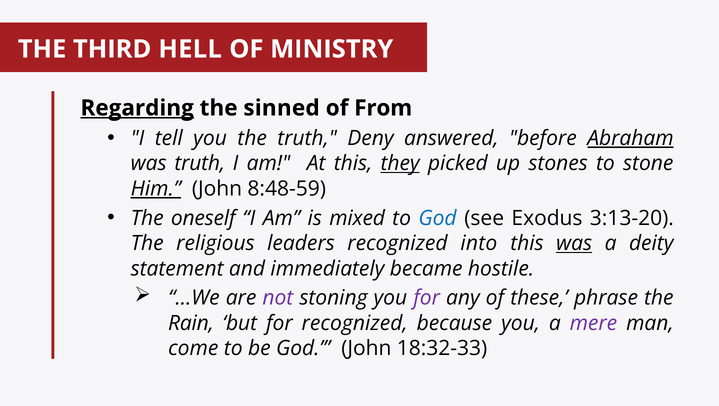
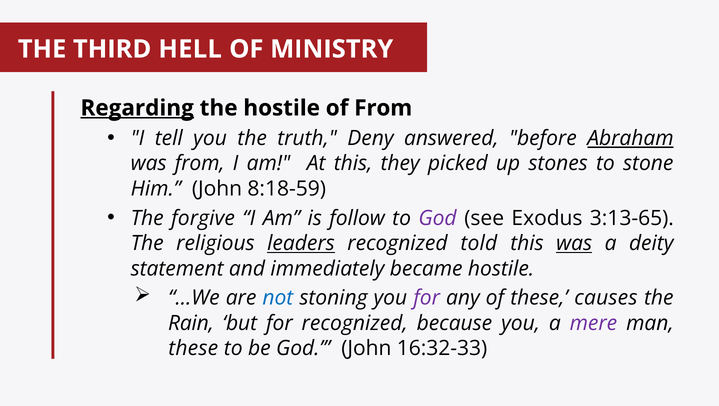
the sinned: sinned -> hostile (282, 108)
was truth: truth -> from (200, 163)
they underline: present -> none (400, 163)
Him underline: present -> none (156, 188)
8:48-59: 8:48-59 -> 8:18-59 (287, 188)
oneself: oneself -> forgive (203, 218)
mixed: mixed -> follow (357, 218)
God colour: blue -> purple (438, 218)
3:13-20: 3:13-20 -> 3:13-65 (632, 218)
leaders underline: none -> present (301, 243)
into: into -> told (479, 243)
not colour: purple -> blue (278, 298)
phrase: phrase -> causes (606, 298)
come: come -> these (193, 348)
18:32-33: 18:32-33 -> 16:32-33 (442, 348)
